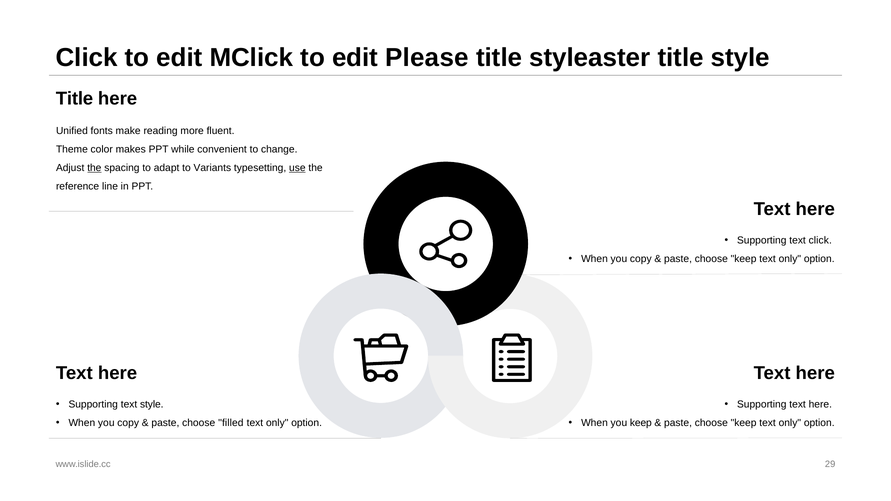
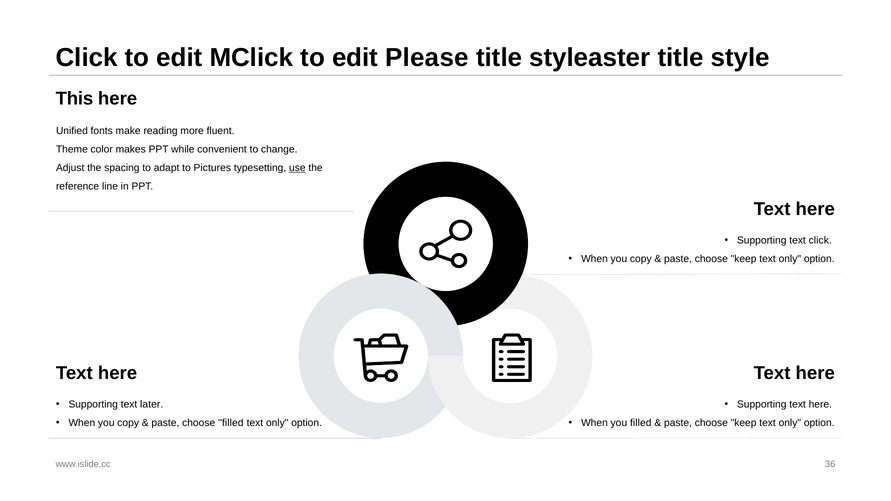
Title: Title -> This (74, 98)
the underline: present -> none (94, 168)
Variants: Variants -> Pictures (212, 168)
text style: style -> later (152, 405)
you keep: keep -> filled (641, 423)
29: 29 -> 36 (830, 464)
